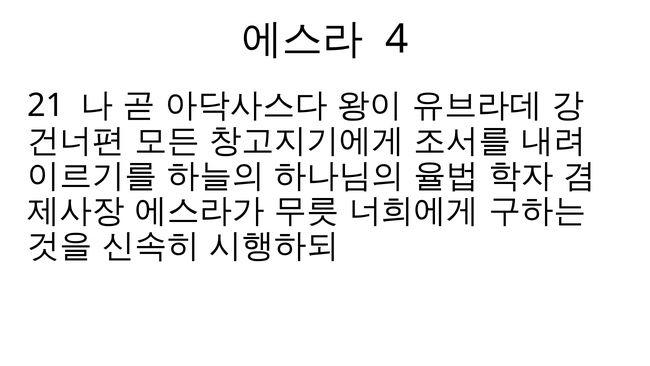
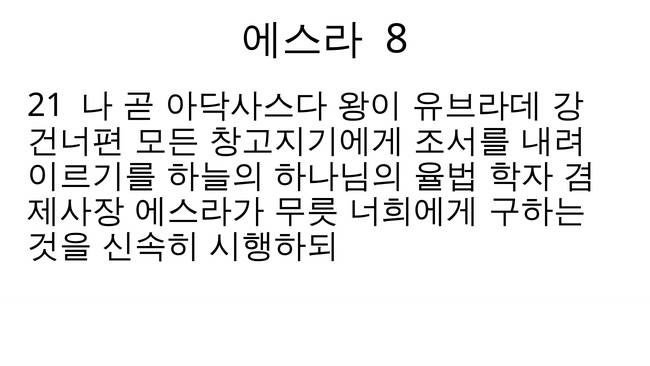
4: 4 -> 8 (397, 39)
